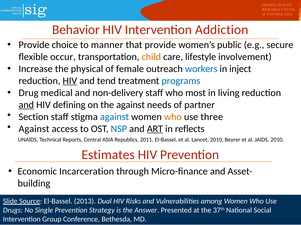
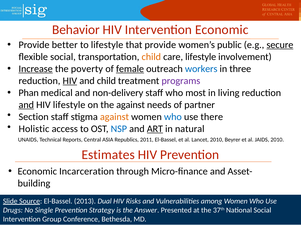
Intervention Addiction: Addiction -> Economic (222, 30)
choice: choice -> better (65, 45)
to manner: manner -> lifestyle (107, 45)
secure underline: none -> present (280, 45)
flexible occur: occur -> social (63, 57)
Increase underline: none -> present (36, 69)
physical: physical -> poverty (87, 69)
female underline: none -> present (130, 69)
inject: inject -> three (240, 69)
and tend: tend -> child (106, 81)
programs colour: blue -> purple (181, 81)
Drug: Drug -> Phan (29, 93)
HIV defining: defining -> lifestyle (69, 105)
against colour: blue -> orange (114, 117)
who colour: orange -> blue (173, 117)
three: three -> there (212, 117)
Against: Against -> Holistic (34, 129)
reflects: reflects -> natural (190, 129)
